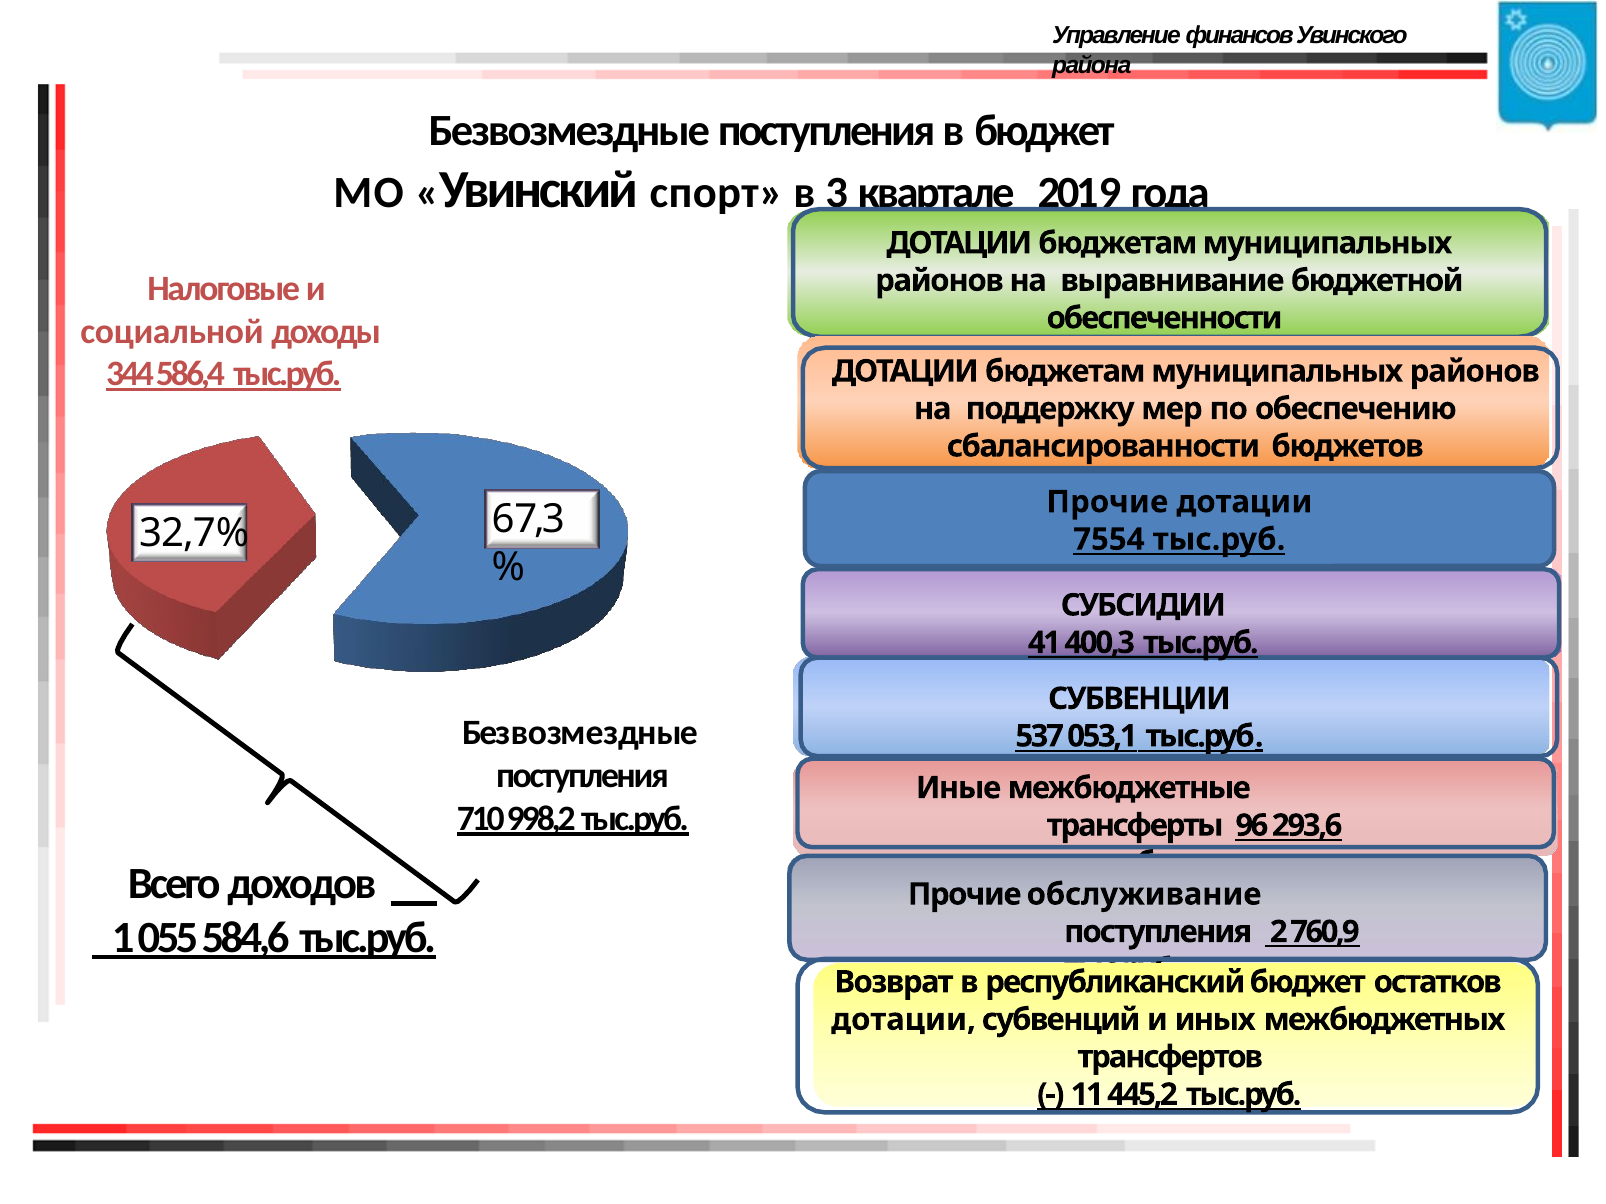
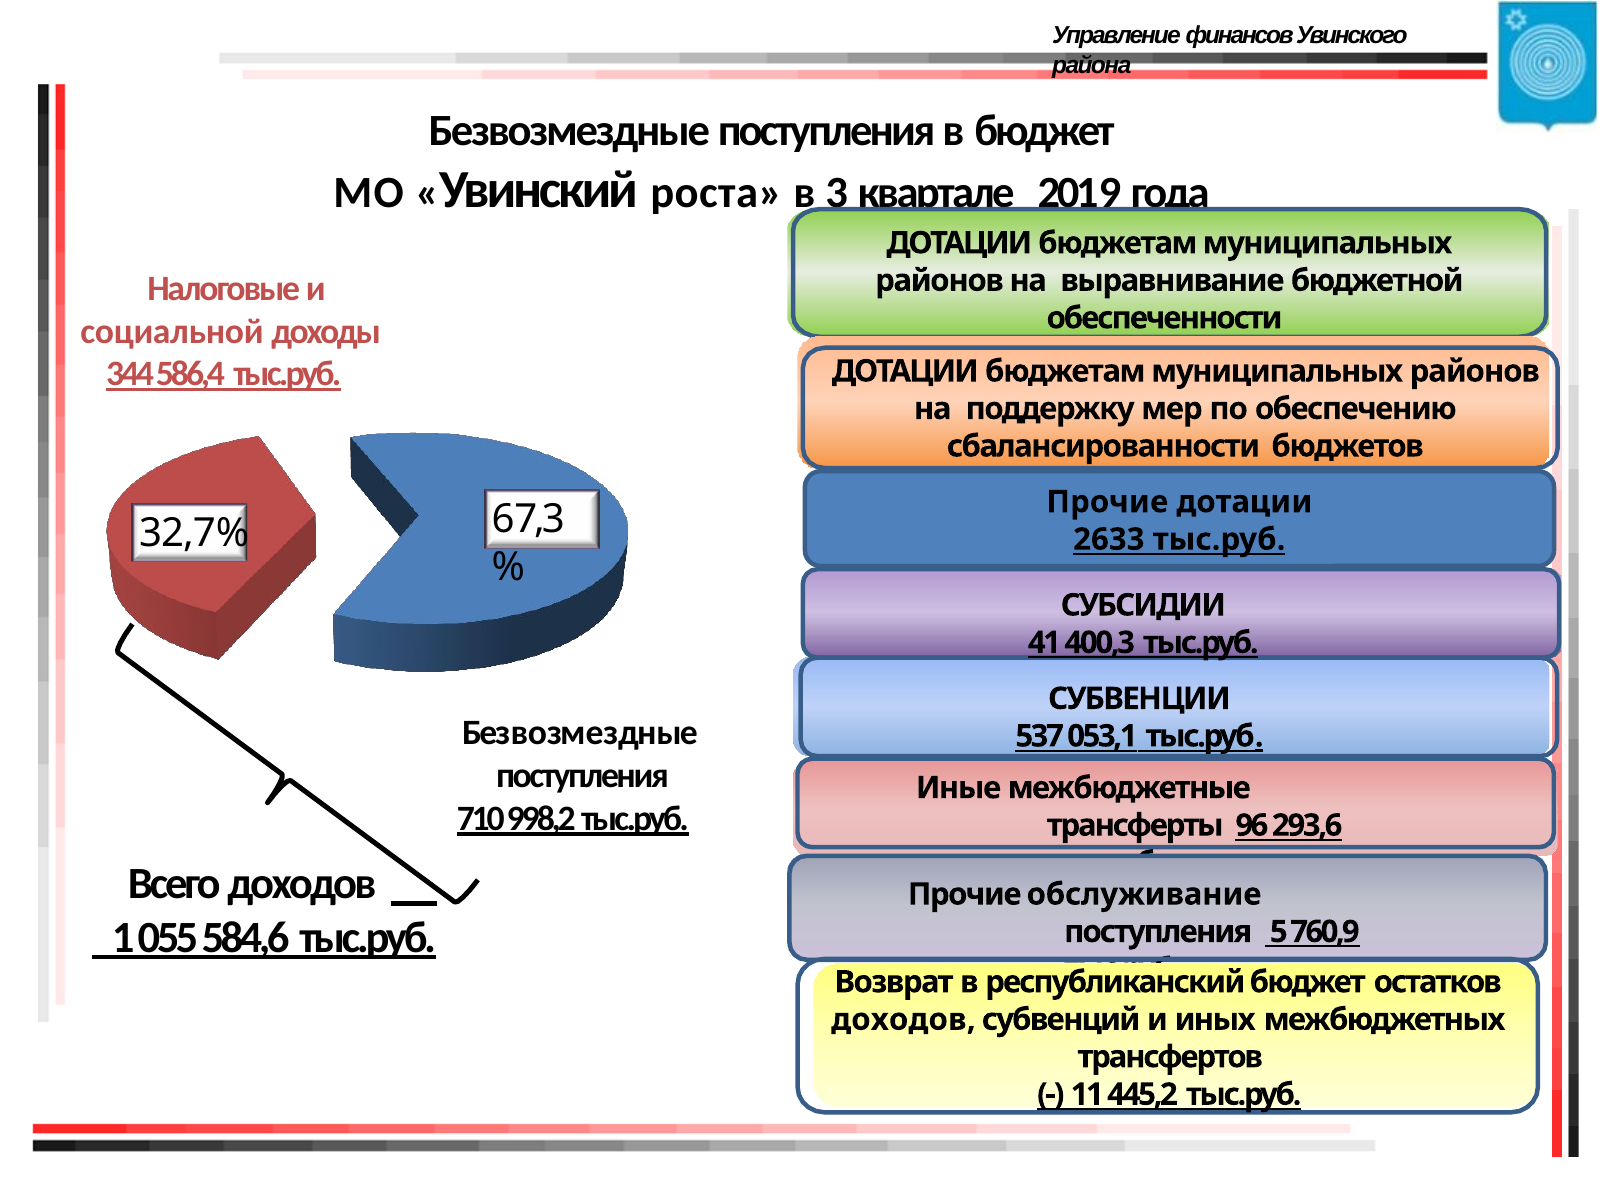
спорт: спорт -> роста (716, 193)
7554: 7554 -> 2633 (1109, 540)
2: 2 -> 5 (1279, 932)
дотации: дотации -> доходов (903, 1020)
